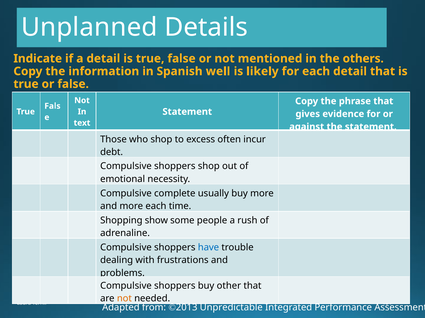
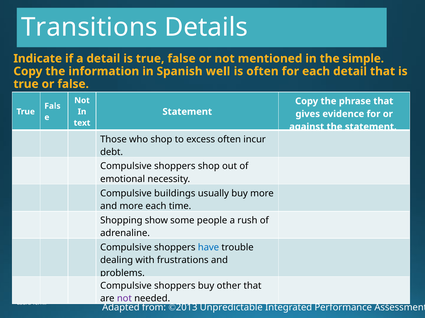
Unplanned: Unplanned -> Transitions (89, 27)
others: others -> simple (363, 59)
is likely: likely -> often (262, 71)
complete: complete -> buildings (175, 194)
not colour: orange -> purple (124, 299)
